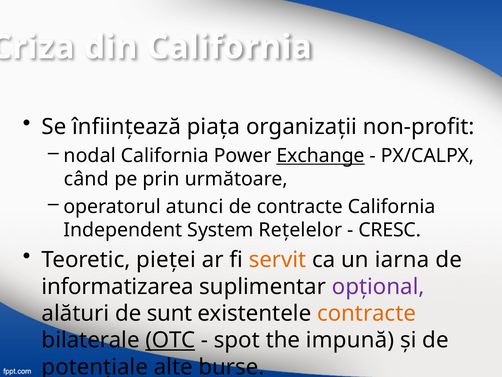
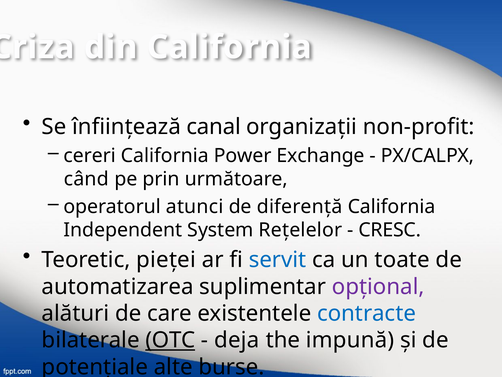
piaţa: piaţa -> canal (214, 127)
nodal: nodal -> cereri (90, 155)
Exchange underline: present -> none (321, 155)
de contracte: contracte -> diferenţă (300, 206)
servit colour: orange -> blue (278, 259)
iarna: iarna -> toate (402, 259)
informatizarea: informatizarea -> automatizarea (118, 286)
sunt: sunt -> care (169, 313)
contracte colour: orange -> blue (367, 313)
spot: spot -> deja (237, 340)
